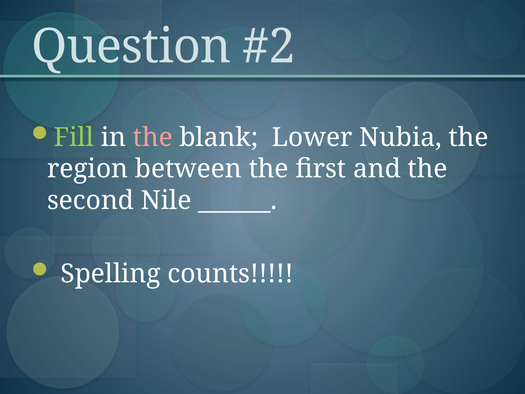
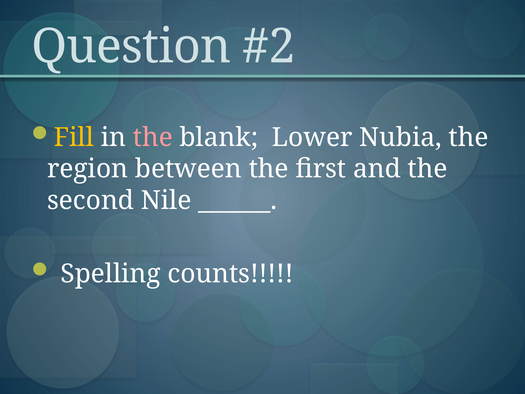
Fill colour: light green -> yellow (74, 137)
